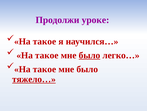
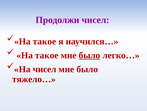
Продолжи уроке: уроке -> чисел (96, 20)
такое: такое -> чисел (45, 69)
тяжело… underline: present -> none (34, 79)
